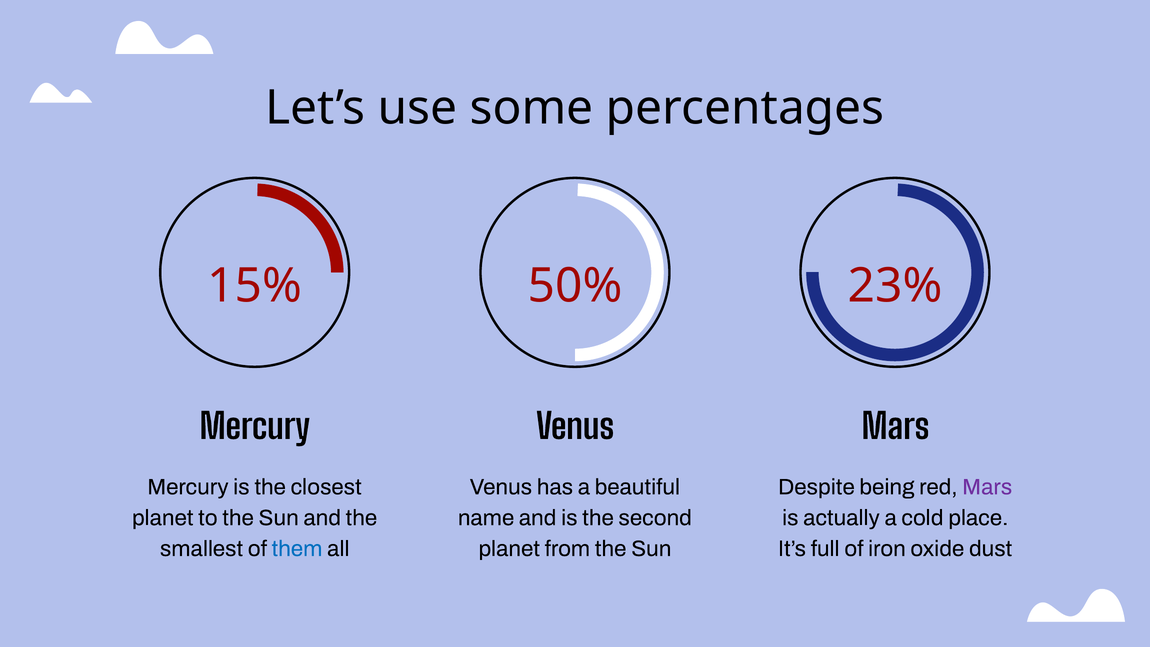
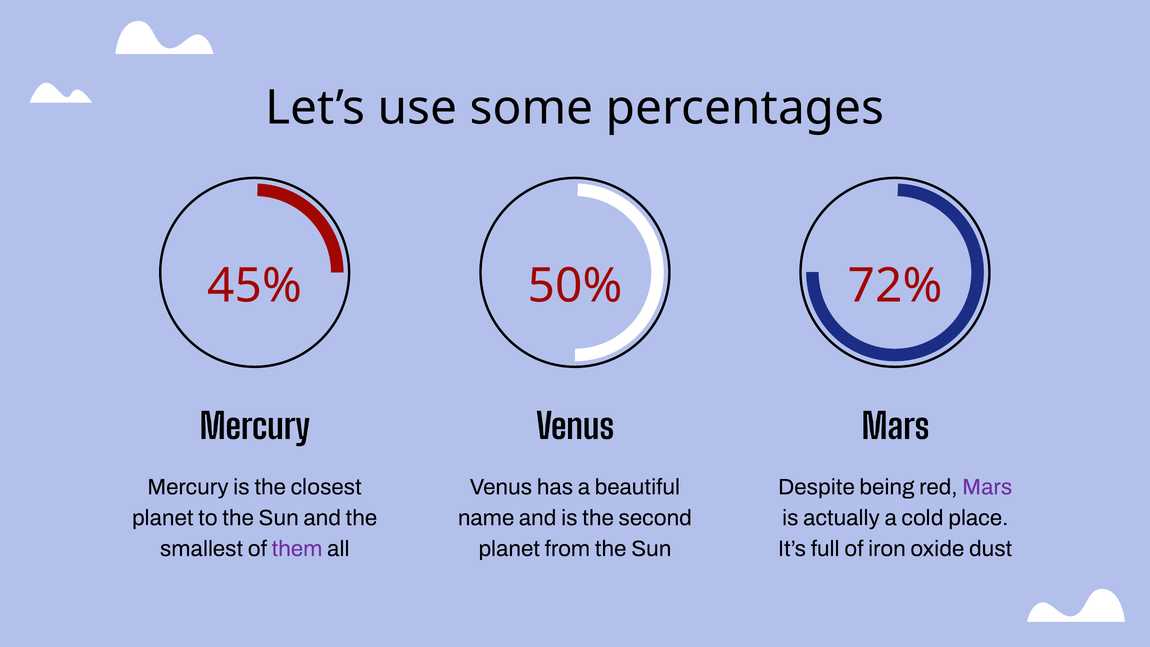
15%: 15% -> 45% (255, 286)
23%: 23% -> 72% (895, 286)
them colour: blue -> purple (297, 549)
